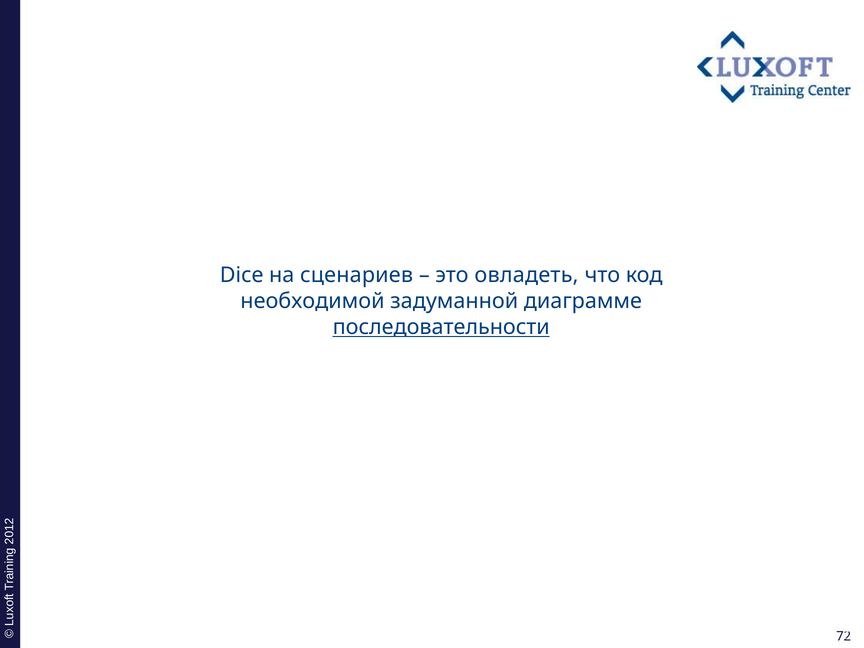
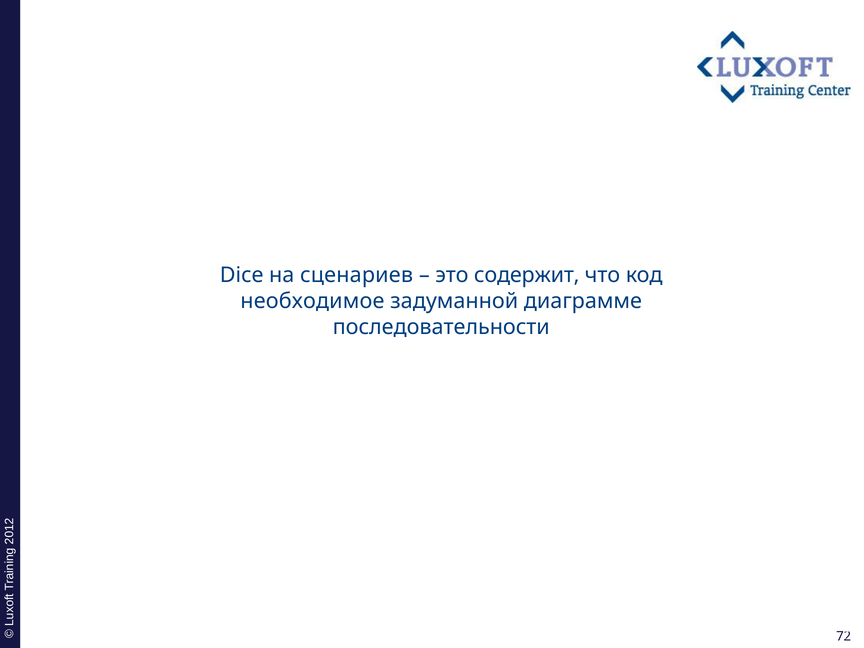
овладеть: овладеть -> содержит (527, 275)
необходимой: необходимой -> необходимое (312, 301)
последовательности underline: present -> none (441, 327)
